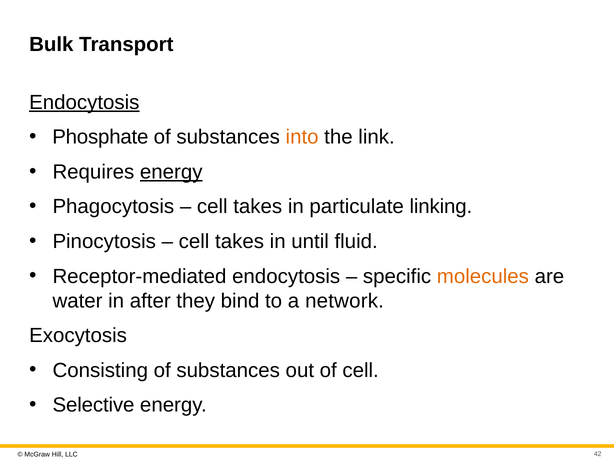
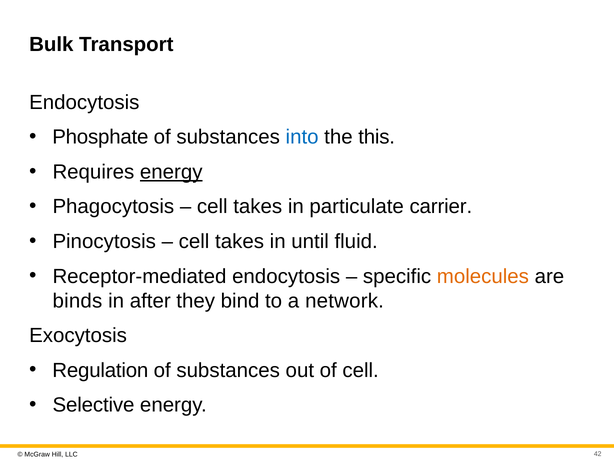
Endocytosis underline: present -> none (84, 103)
into colour: orange -> blue (302, 137)
link: link -> this (377, 137)
linking: linking -> carrier (441, 207)
water: water -> binds (77, 301)
Consisting: Consisting -> Regulation (100, 371)
